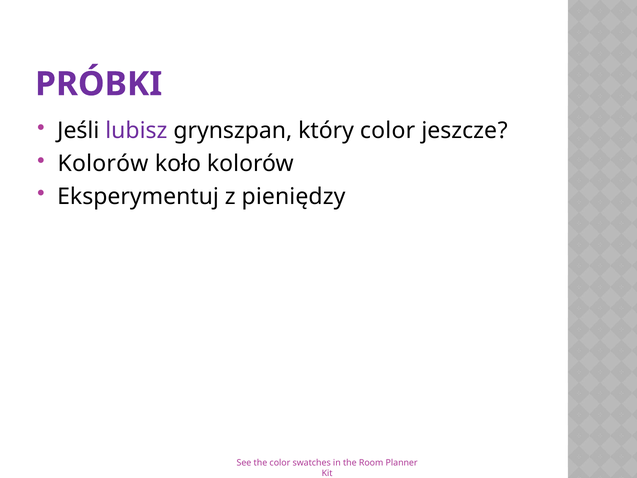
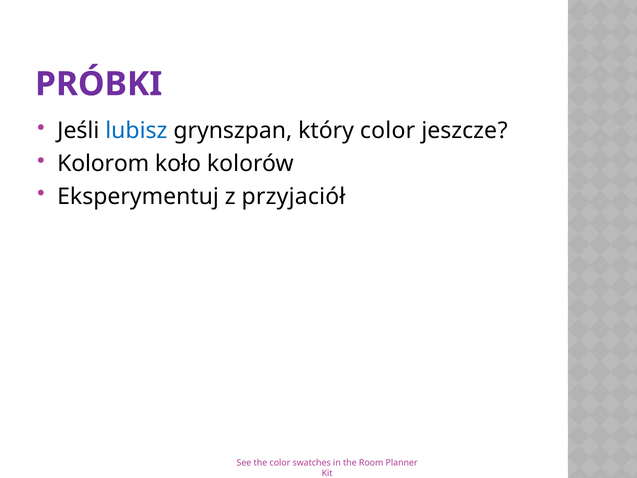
lubisz colour: purple -> blue (136, 131)
Kolorów: Kolorów -> Kolorom (103, 164)
pieniędzy: pieniędzy -> przyjaciół (293, 196)
